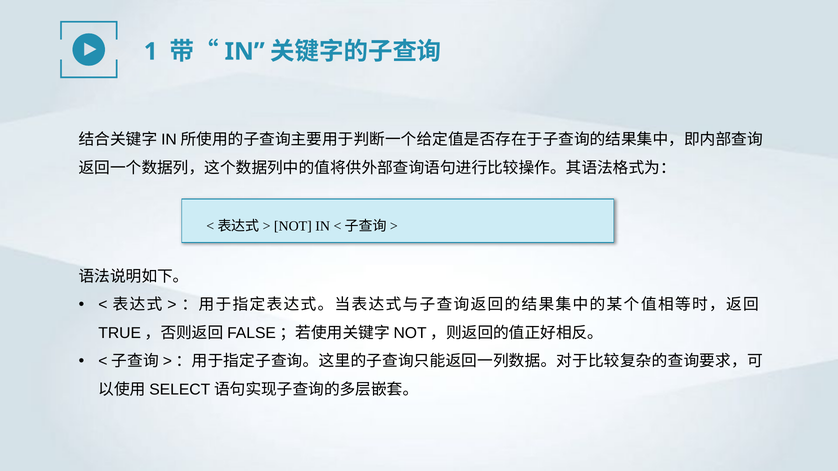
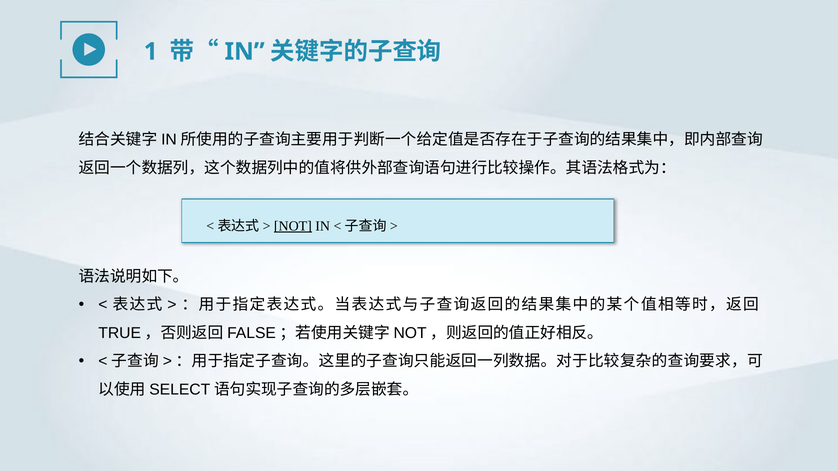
NOT underline: none -> present (293, 226)
